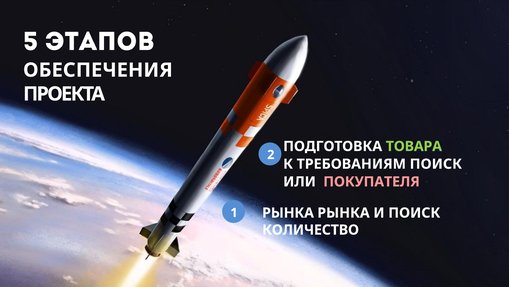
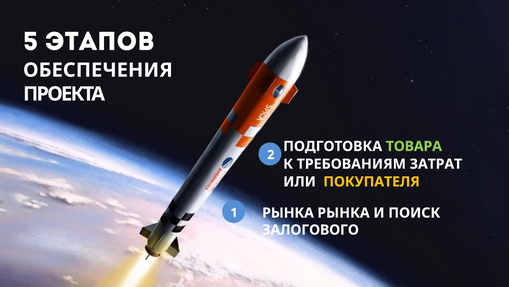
ТРЕБОВАНИЯМ ПОИСК: ПОИСК -> ЗАТРАТ (436, 164)
ПОКУПАТЕЛЯ colour: pink -> yellow (372, 181)
КОЛИЧЕСТВО: КОЛИЧЕСТВО -> ЗАЛОГОВОГО (311, 229)
